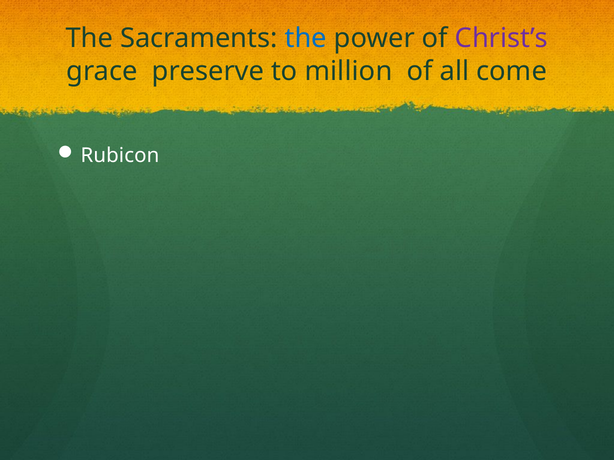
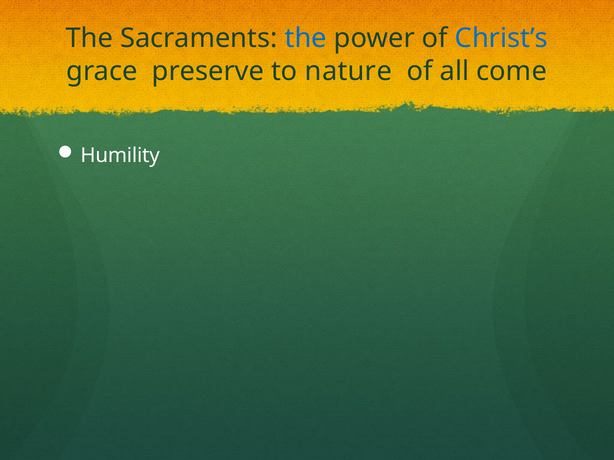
Christ’s colour: purple -> blue (501, 38)
million: million -> nature (348, 71)
Rubicon: Rubicon -> Humility (120, 156)
